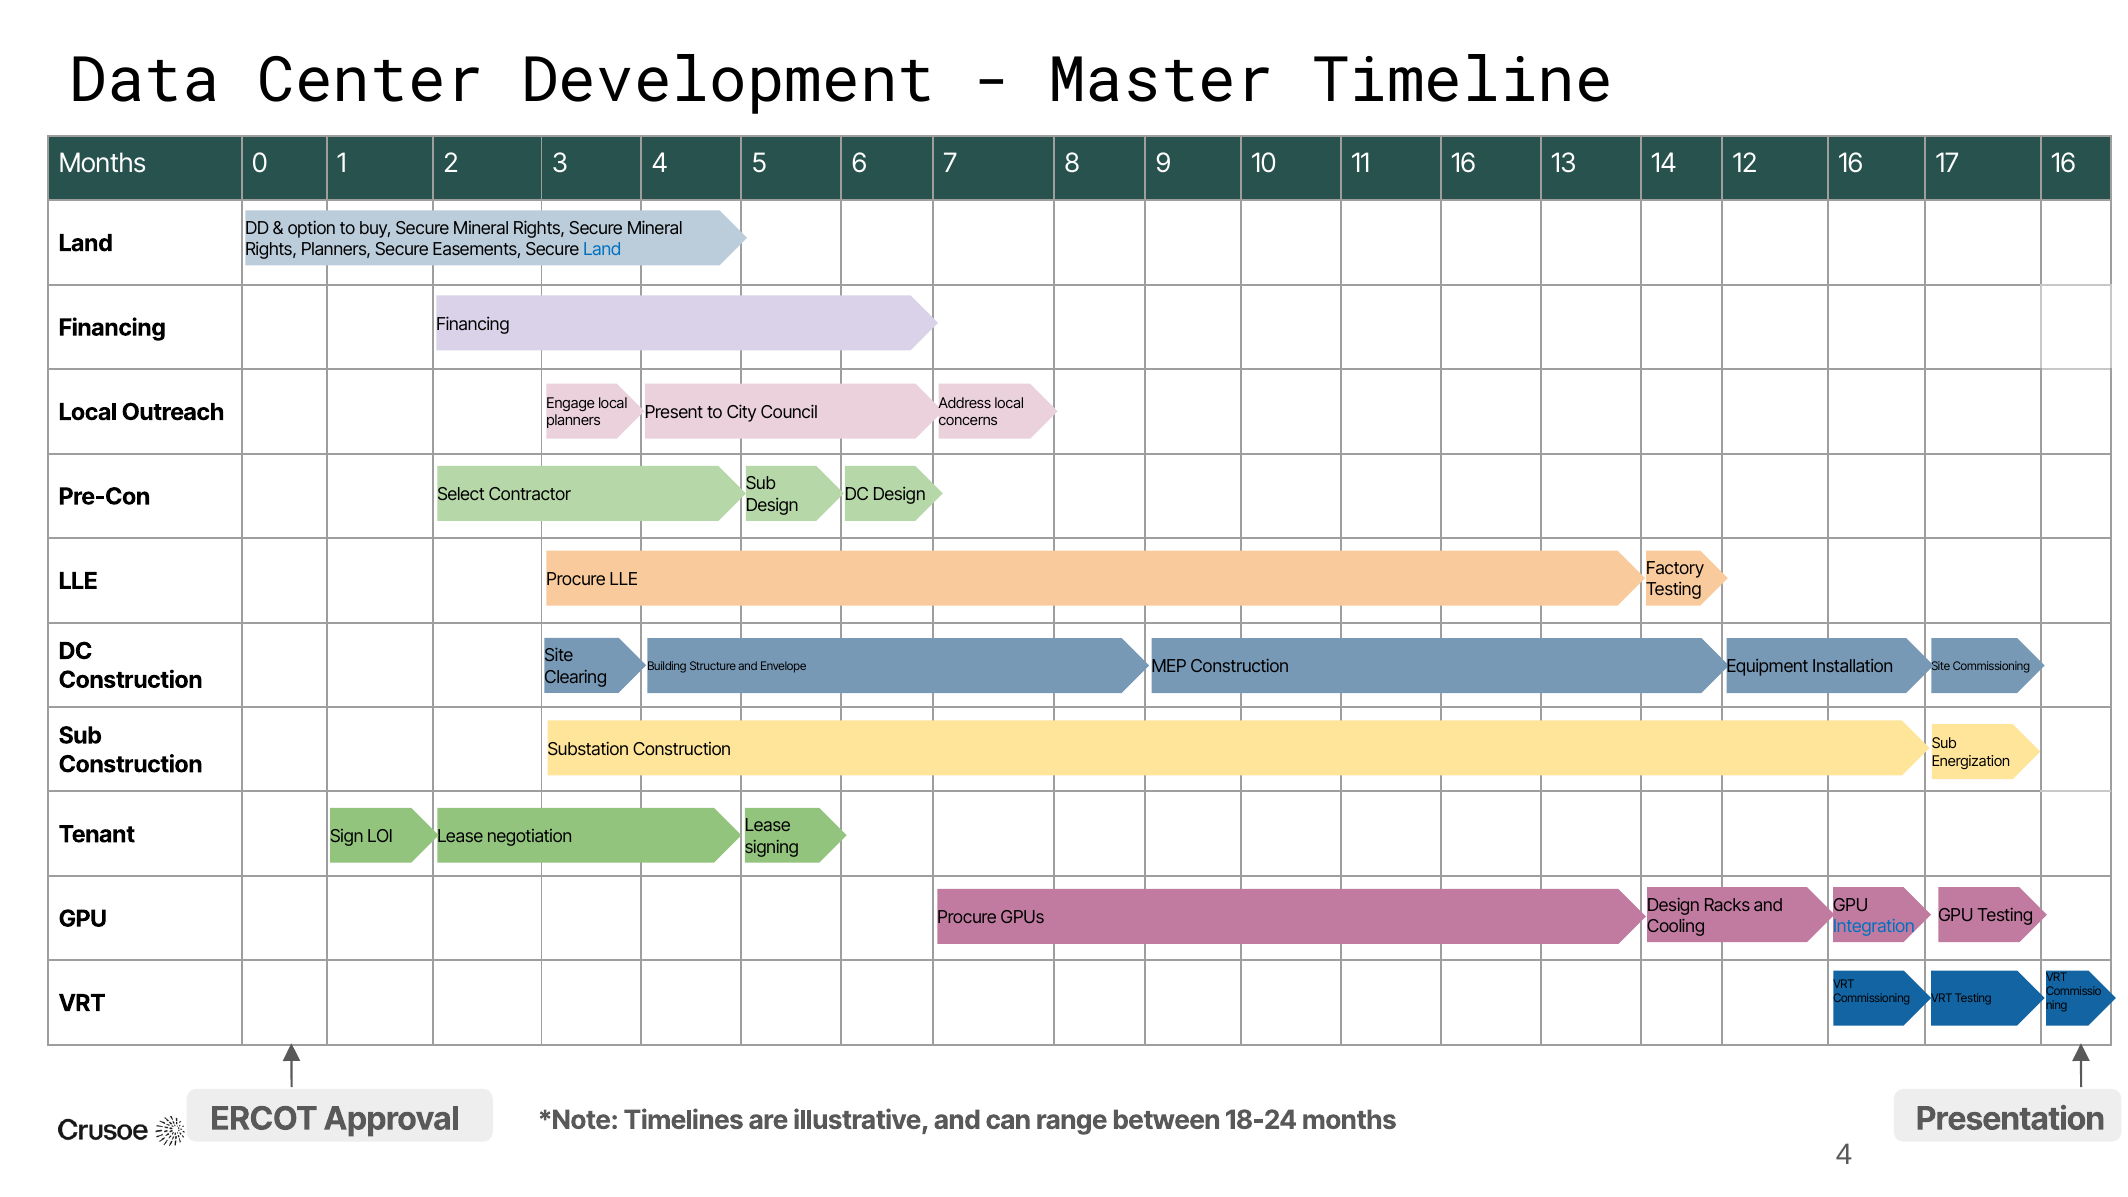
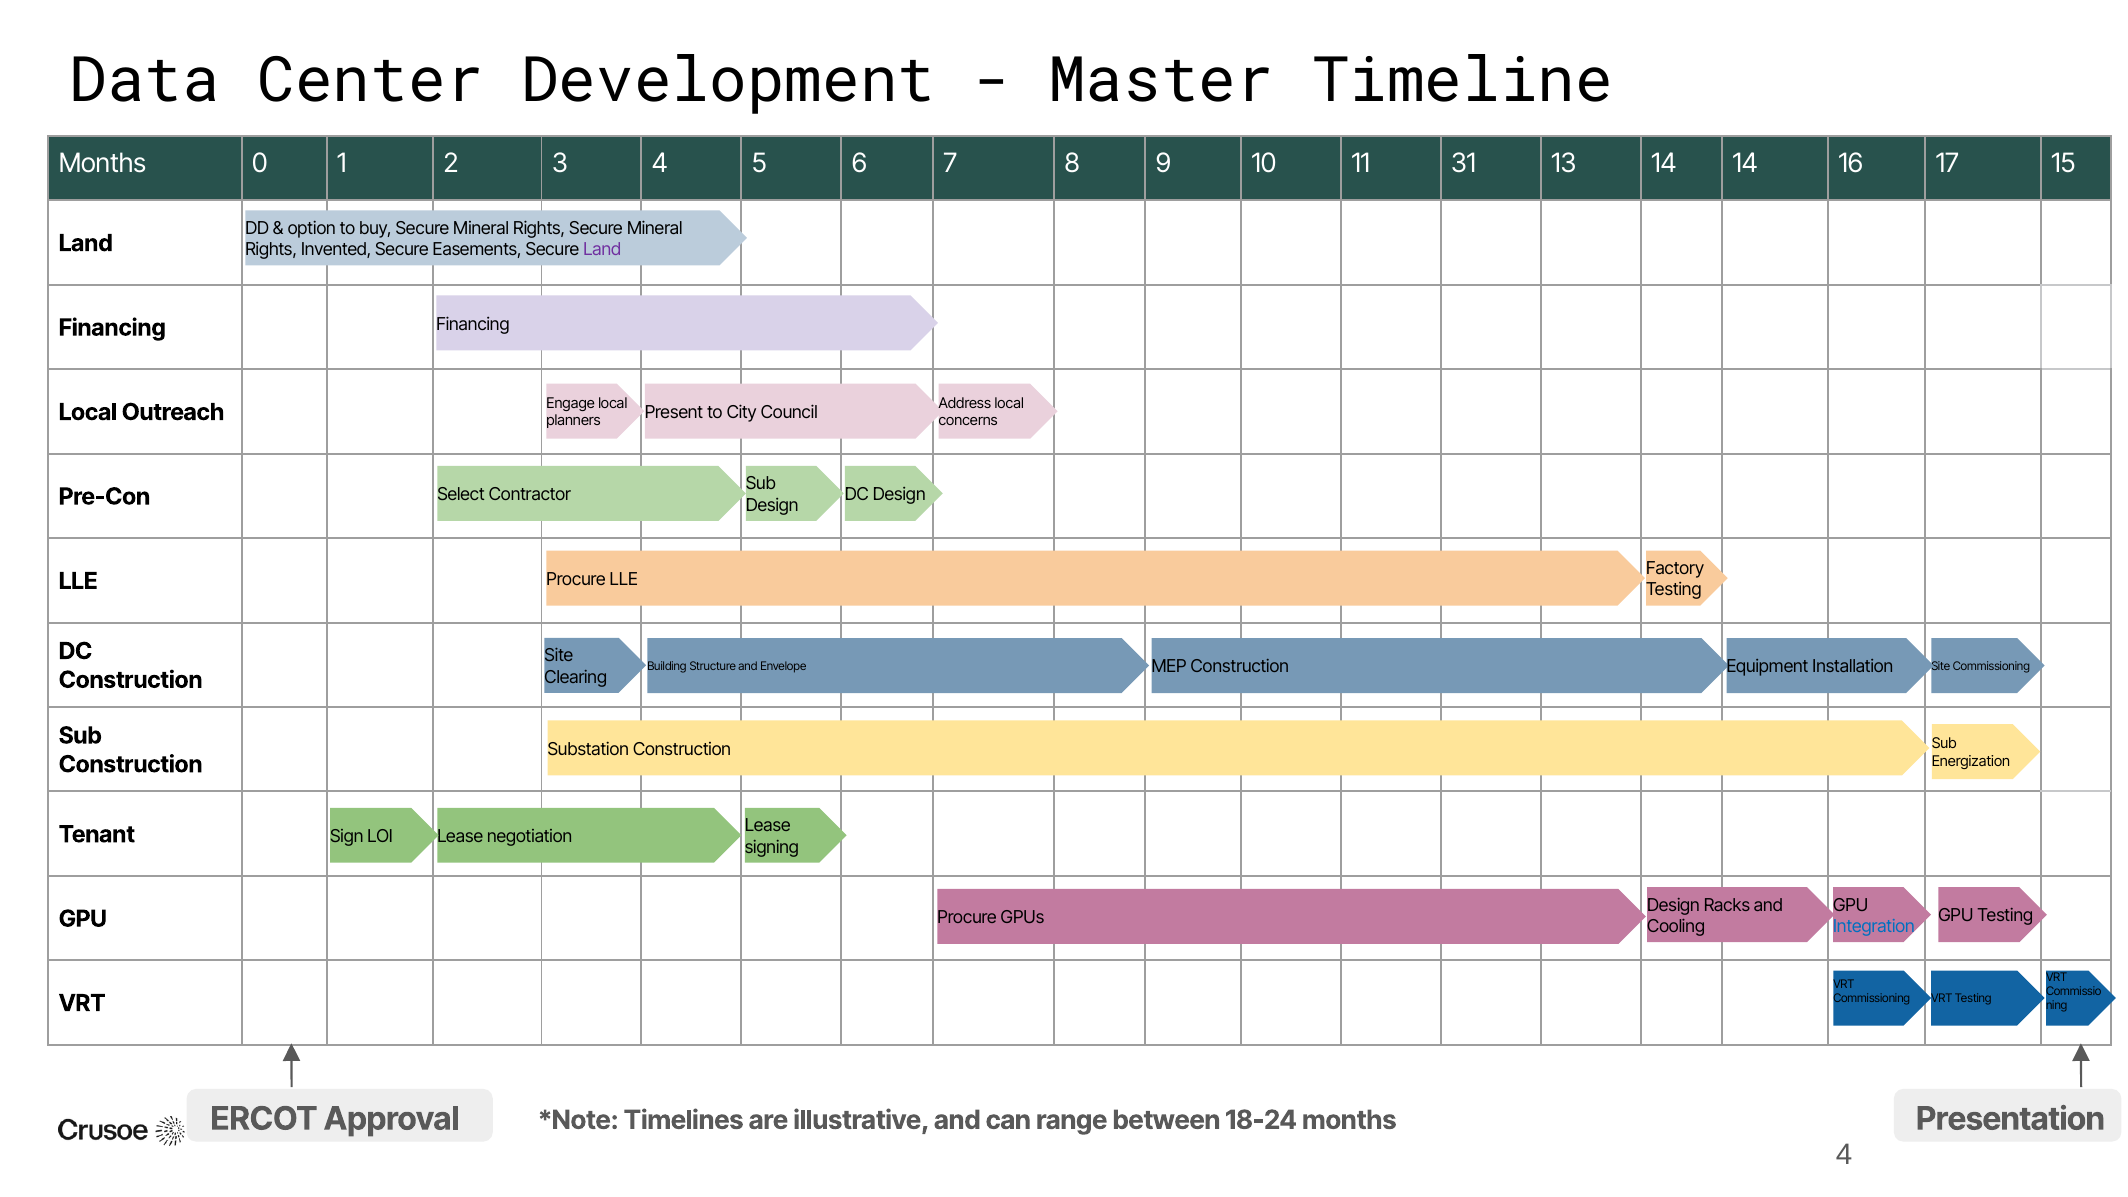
11 16: 16 -> 31 (1464, 164)
14 12: 12 -> 14 (1745, 164)
17 16: 16 -> 15 (2063, 164)
Rights Planners: Planners -> Invented (336, 250)
Land colour: blue -> purple (602, 250)
